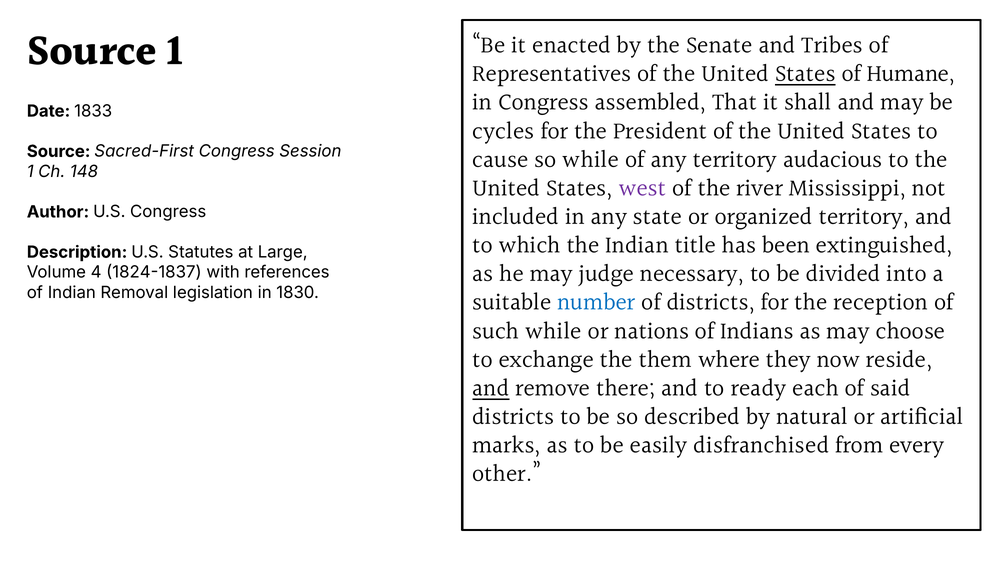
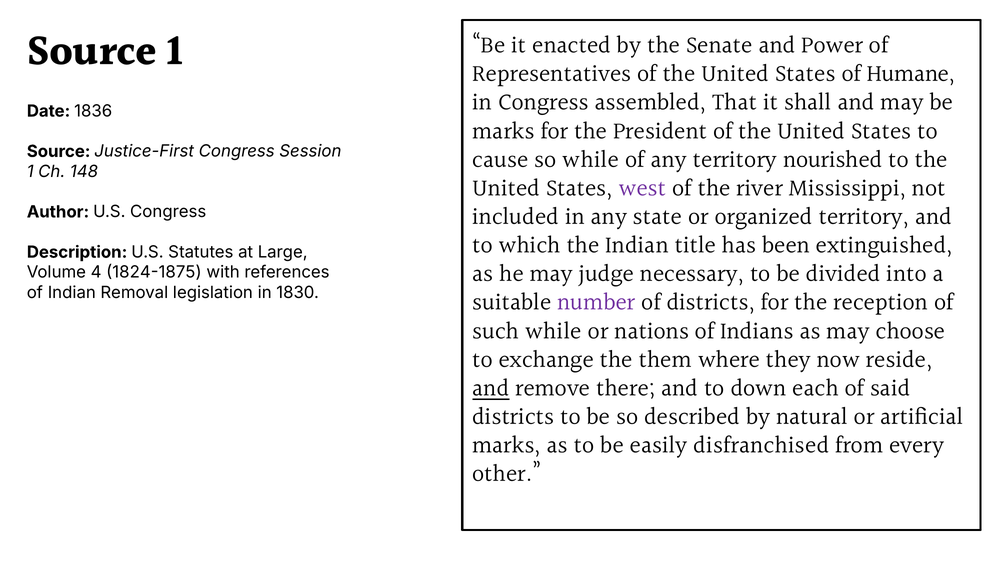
Tribes: Tribes -> Power (832, 46)
States underline: present -> none (805, 75)
1833: 1833 -> 1836 (93, 111)
cycles: cycles -> marks (503, 132)
Sacred-First: Sacred-First -> Justice-First (144, 151)
audacious: audacious -> nourished (833, 160)
1824-1837: 1824-1837 -> 1824-1875 (154, 272)
number colour: blue -> purple (596, 303)
ready: ready -> down (759, 389)
